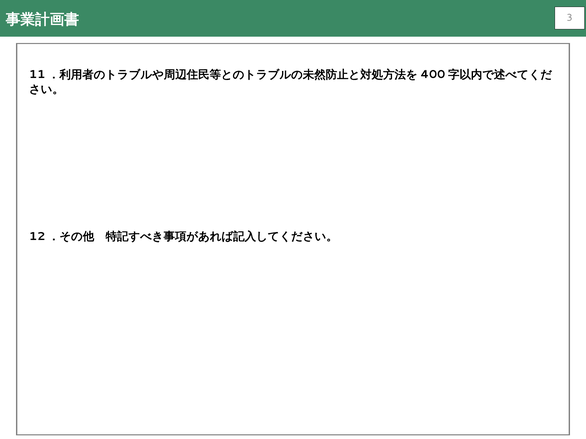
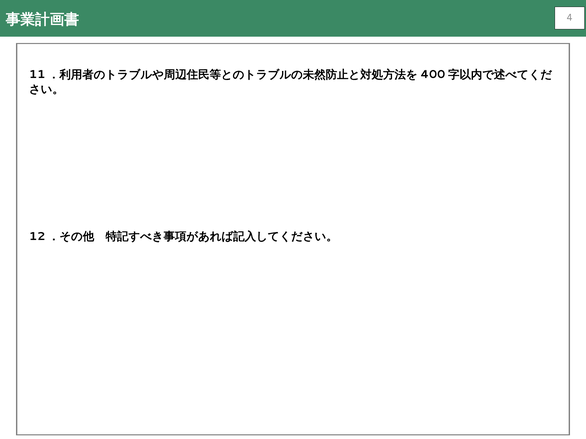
3: 3 -> 4 (570, 18)
